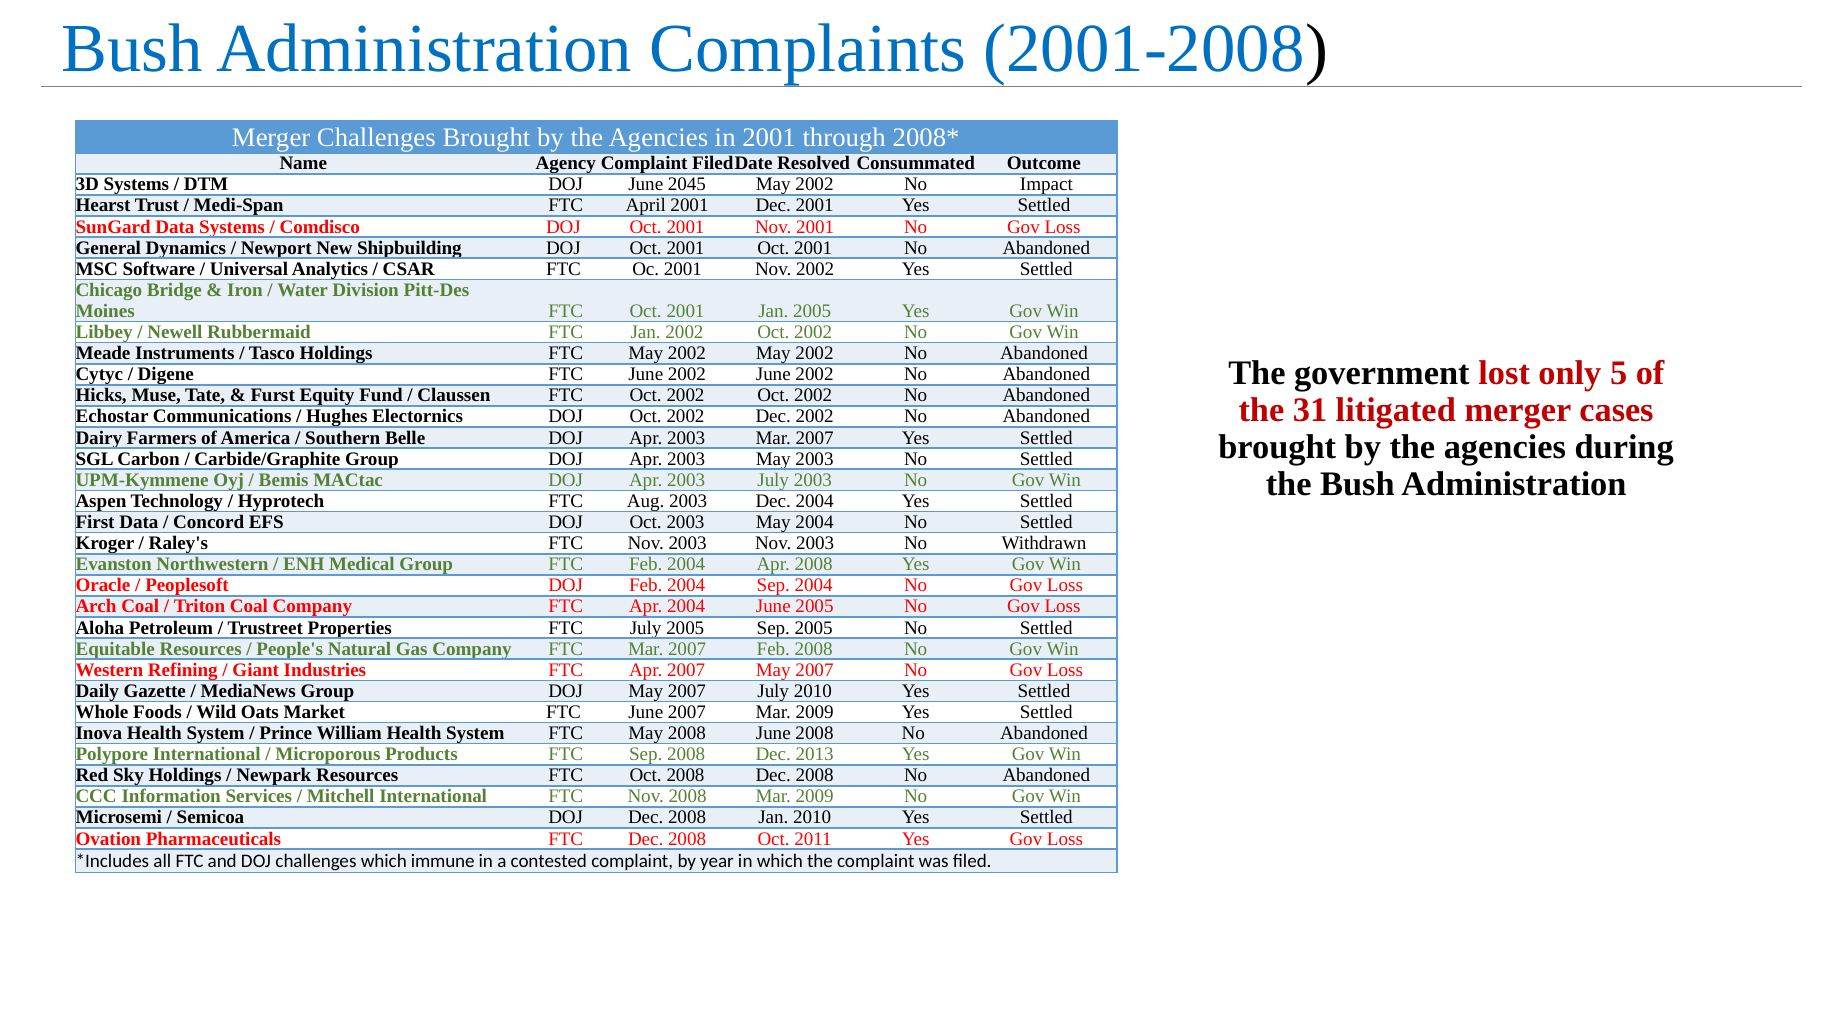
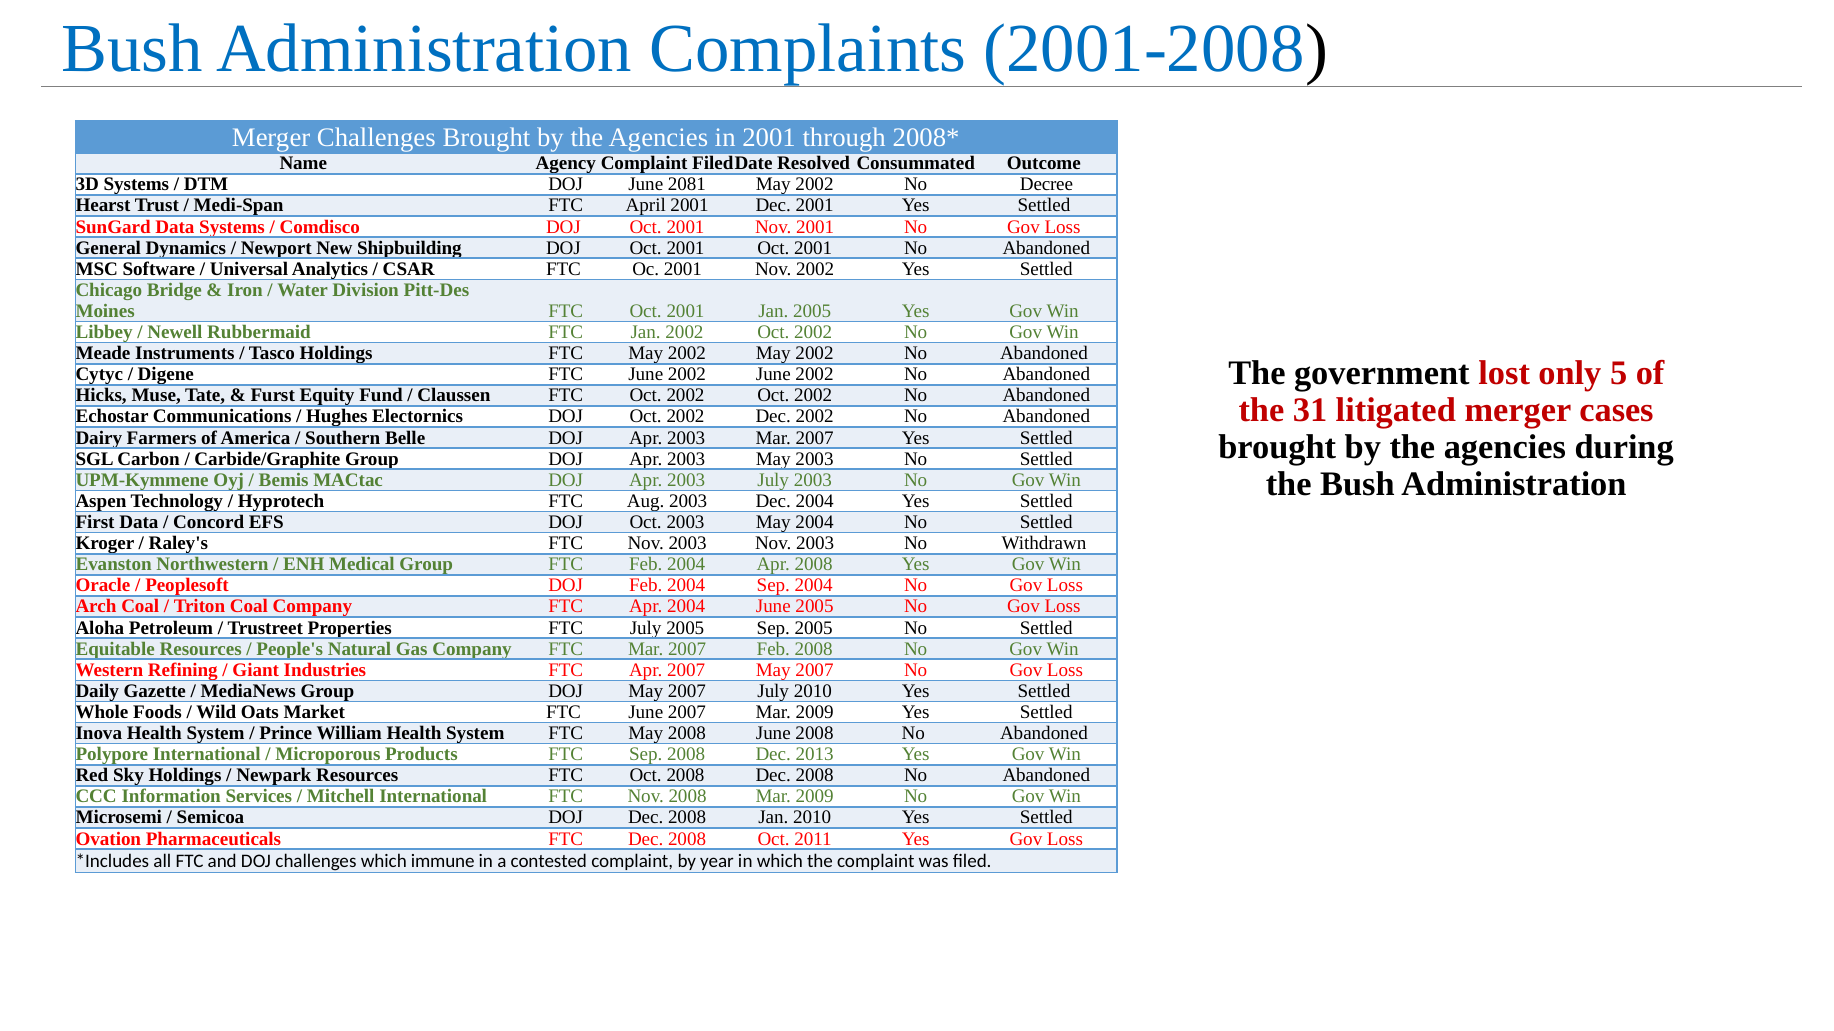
2045: 2045 -> 2081 (687, 185)
Impact: Impact -> Decree (1046, 185)
